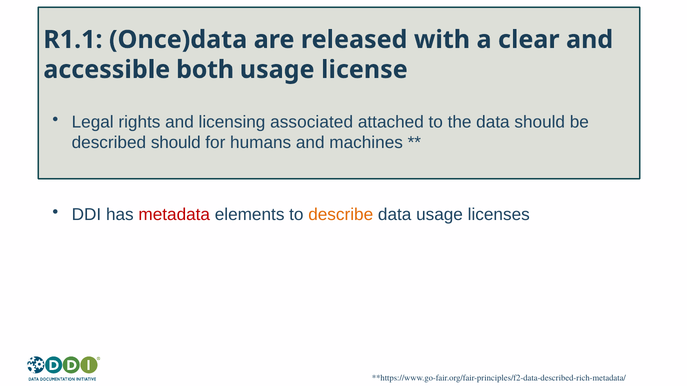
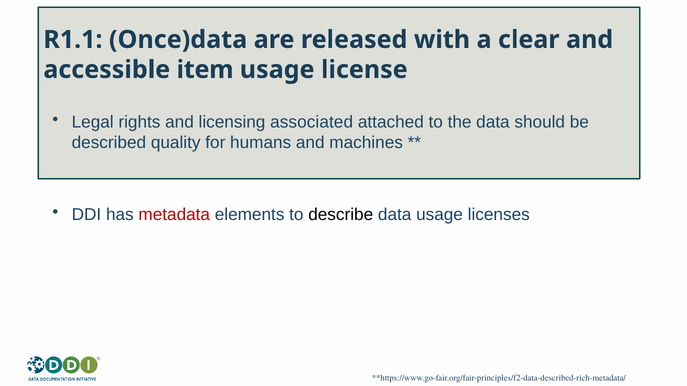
both: both -> item (205, 70)
described should: should -> quality (176, 143)
describe colour: orange -> black (341, 215)
